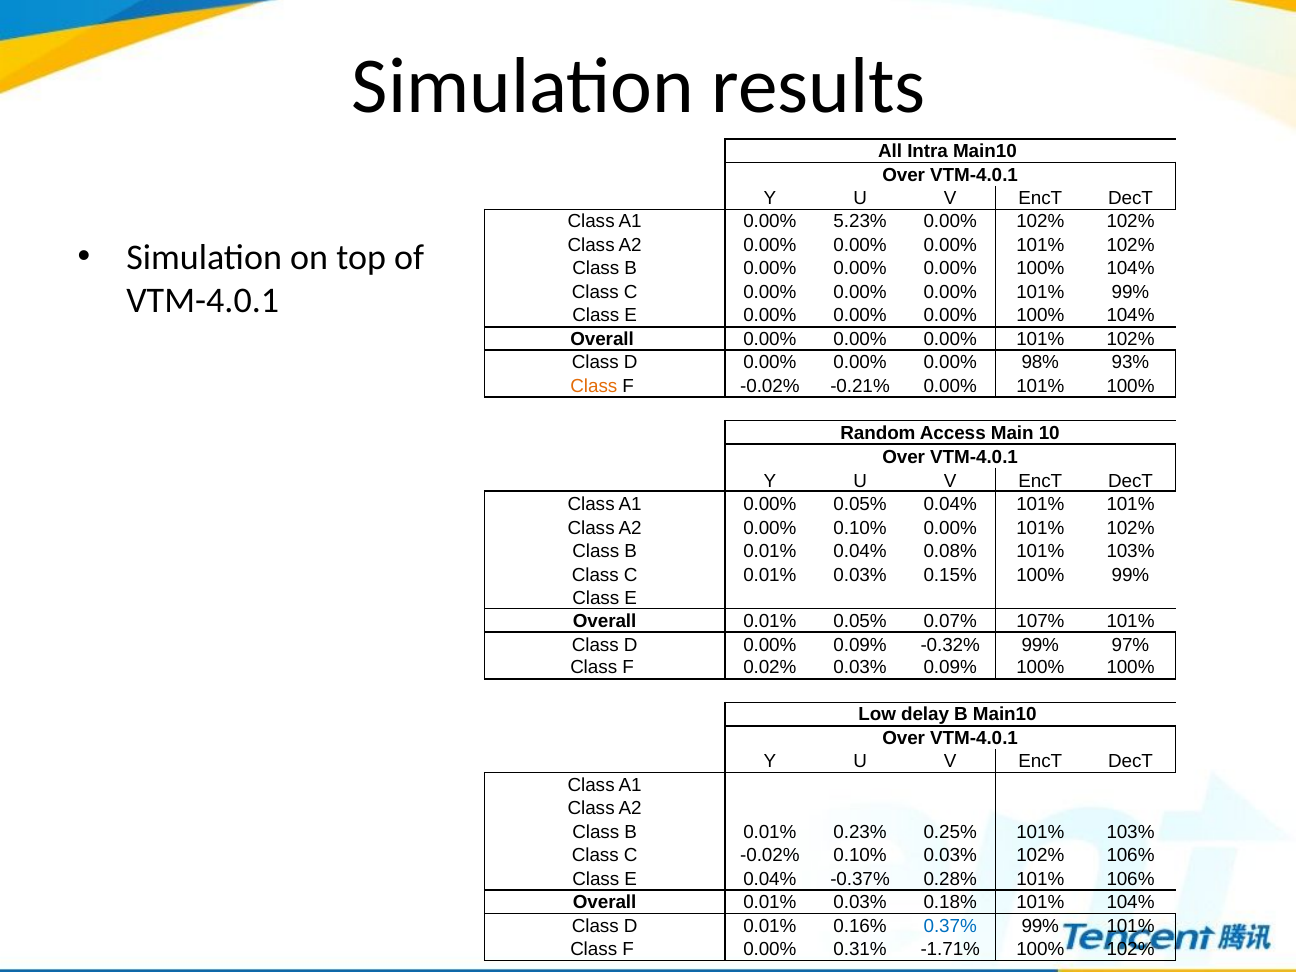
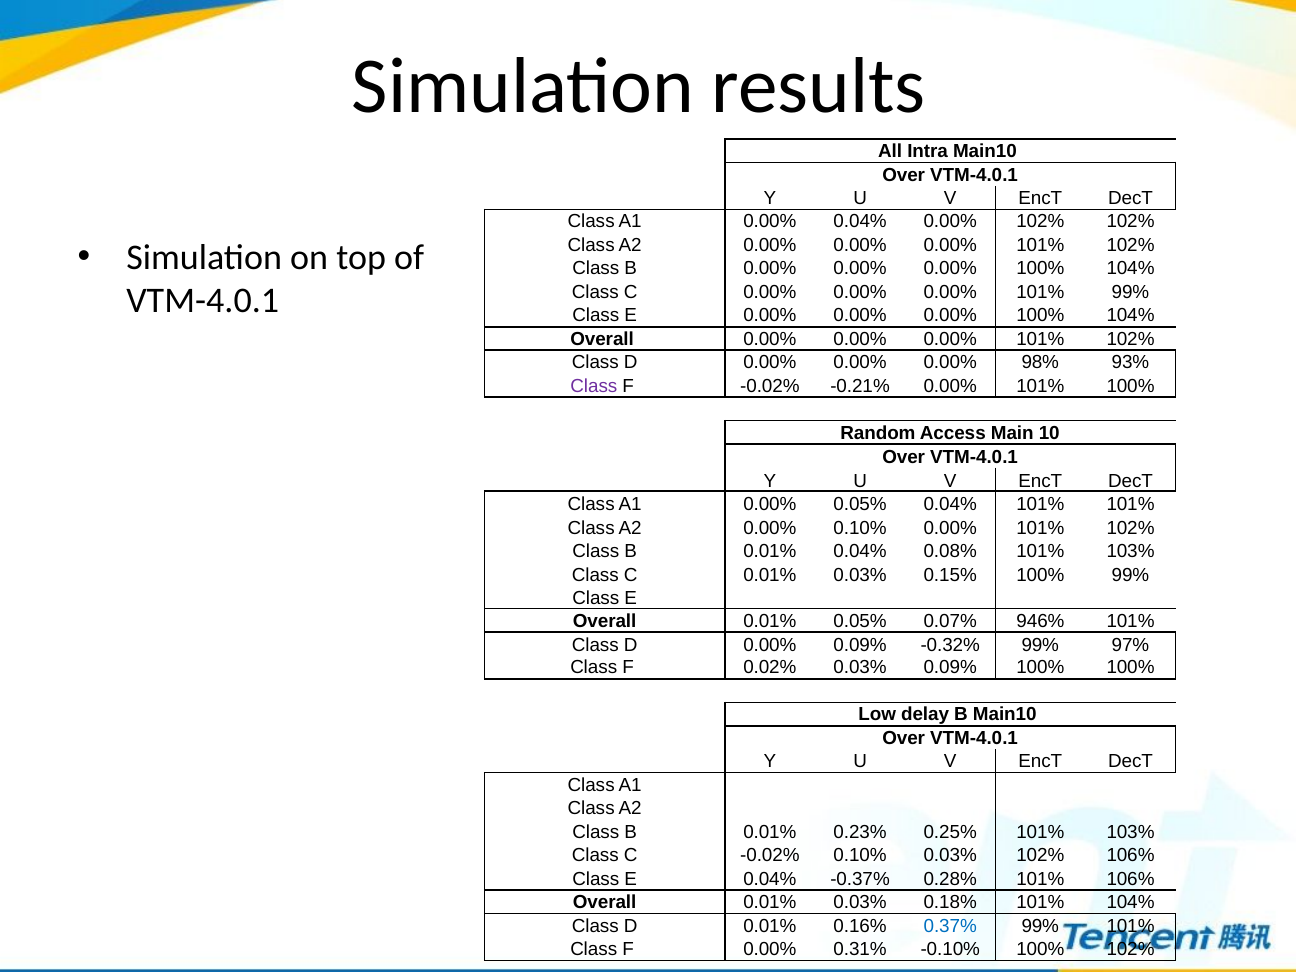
0.00% 5.23%: 5.23% -> 0.04% (860, 222)
Class colour: orange -> purple (594, 386)
107%: 107% -> 946% (1040, 622)
-1.71%: -1.71% -> -0.10% (950, 949)
